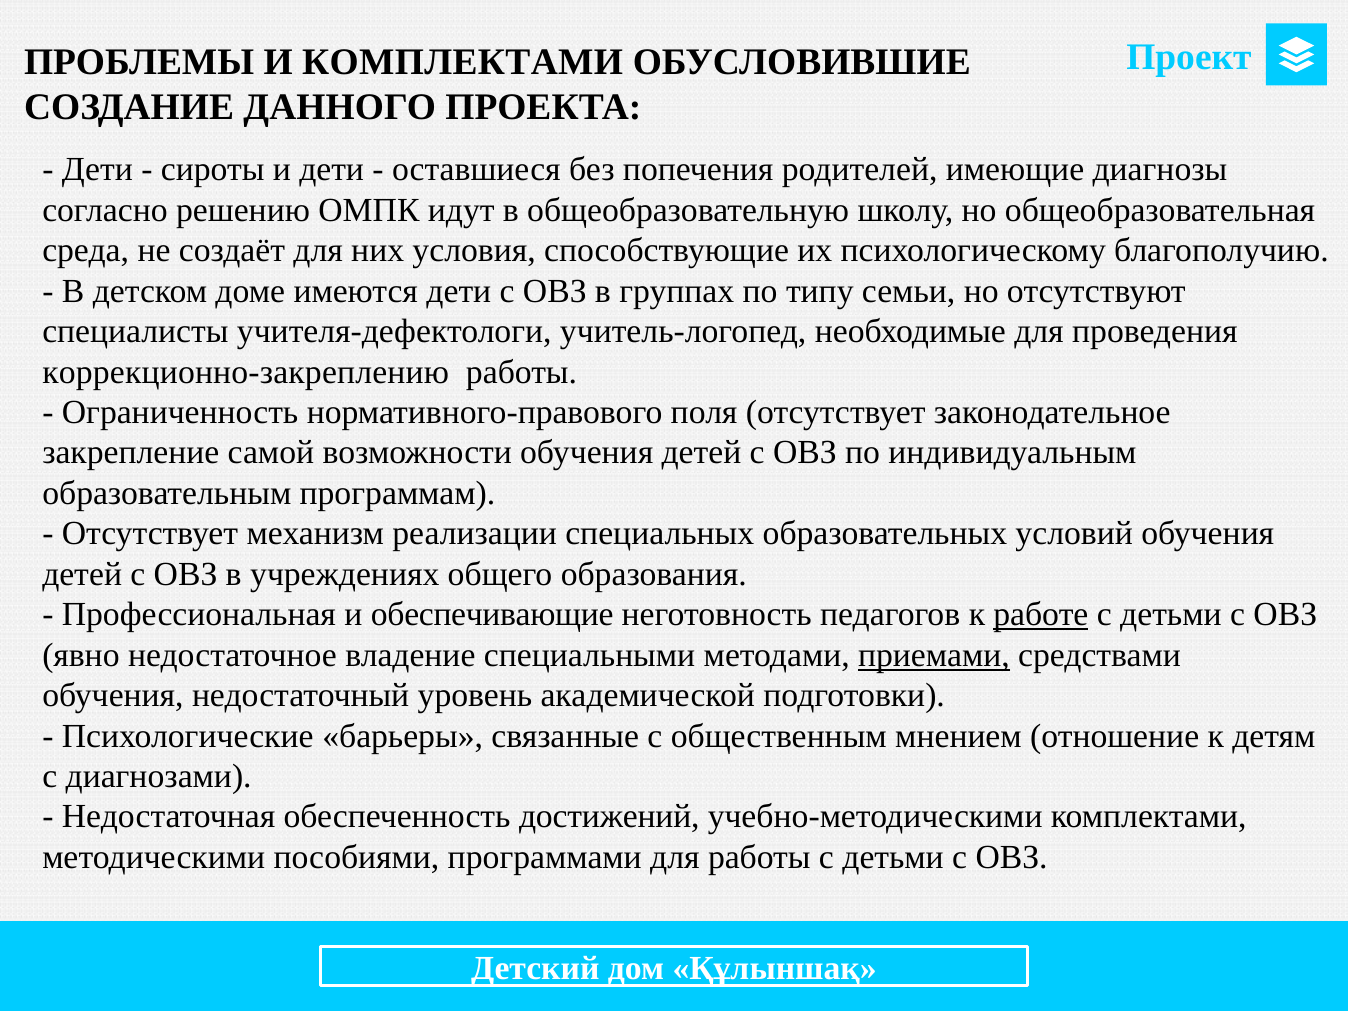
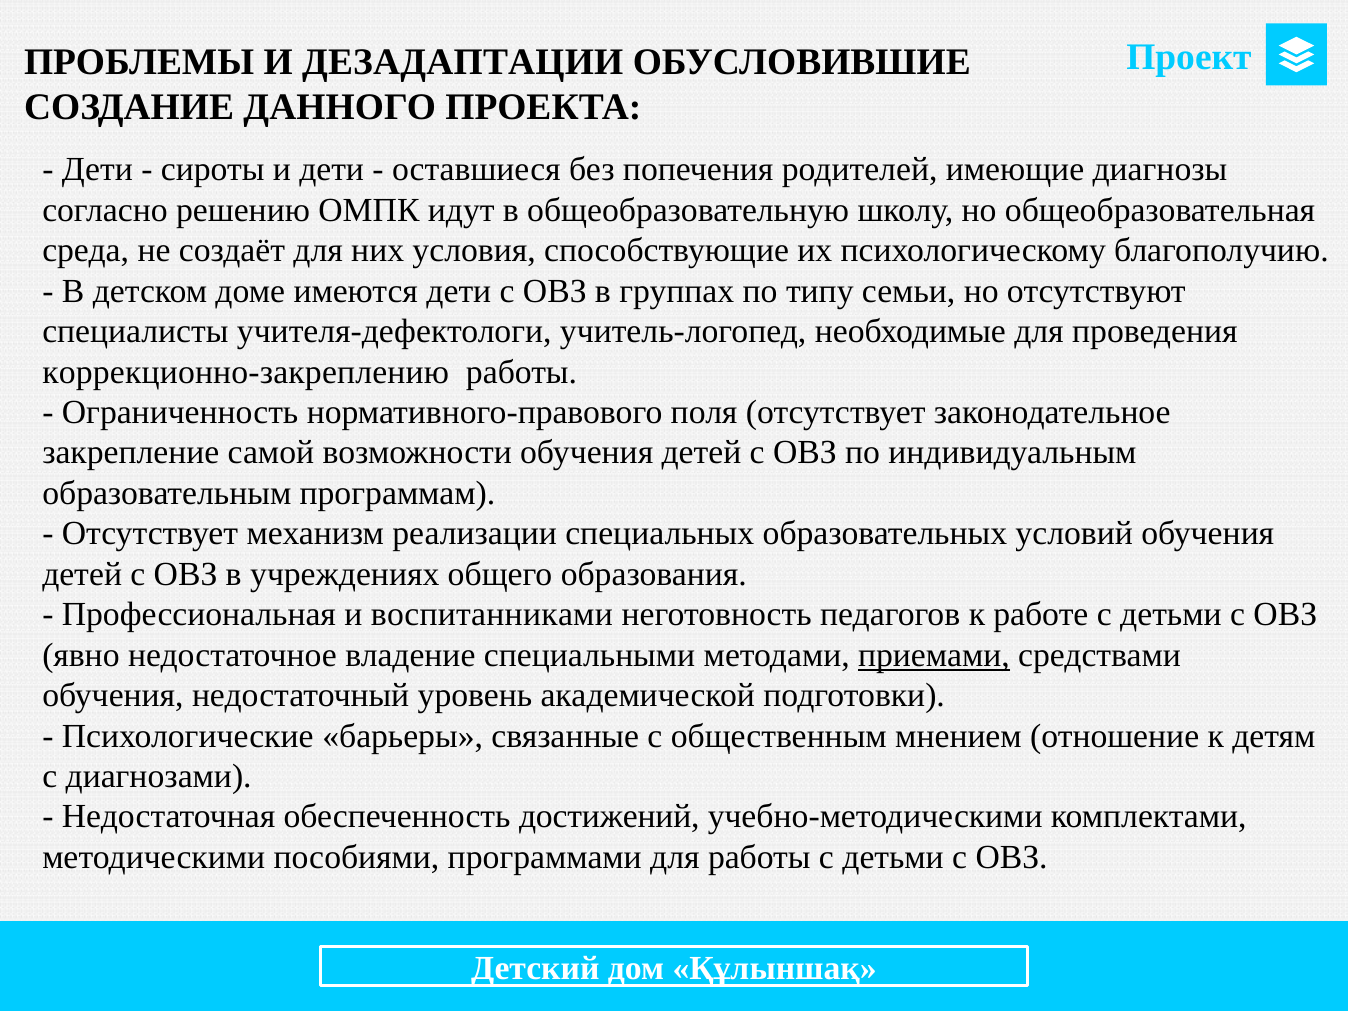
И КОМПЛЕКТАМИ: КОМПЛЕКТАМИ -> ДЕЗАДАПТАЦИИ (463, 62)
обеспечивающие: обеспечивающие -> воспитанниками (492, 615)
работе underline: present -> none (1041, 615)
